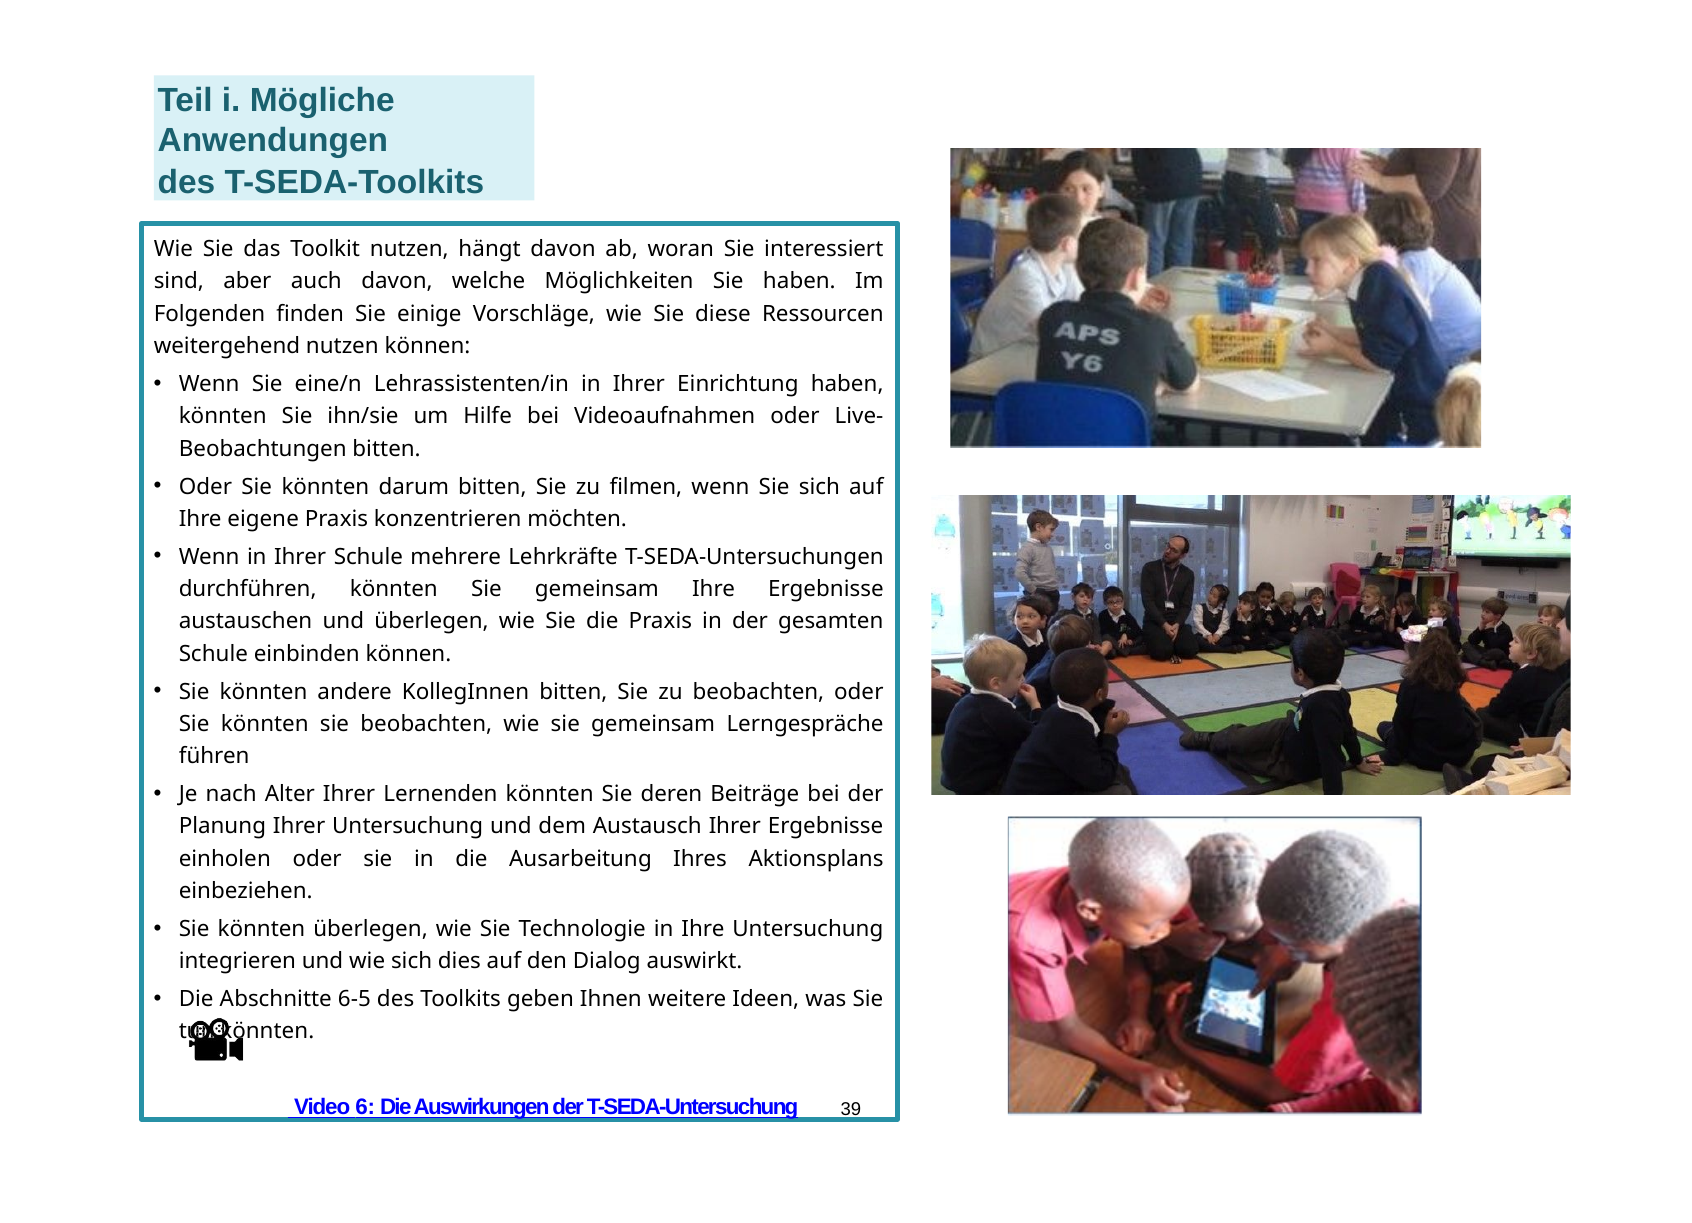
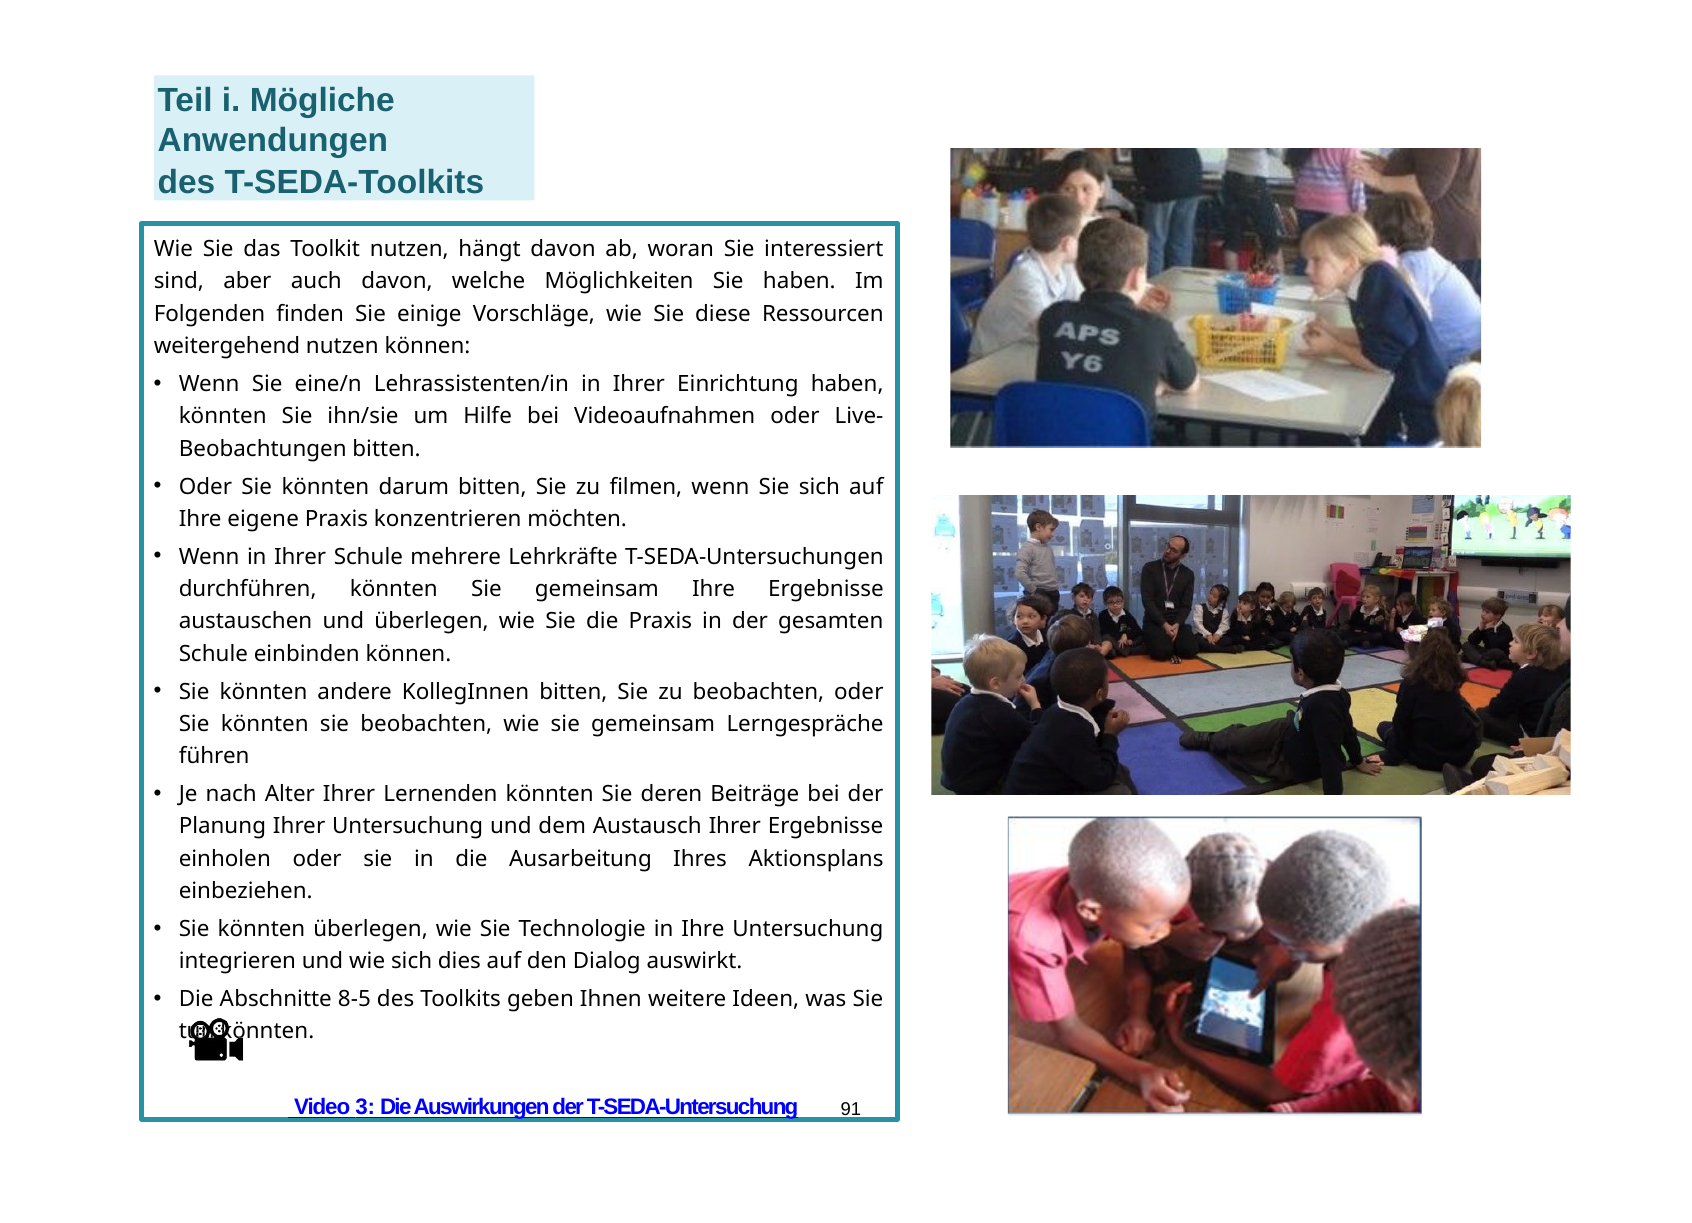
6-5: 6-5 -> 8-5 (354, 999)
6: 6 -> 3 (365, 1107)
39: 39 -> 91 (851, 1109)
